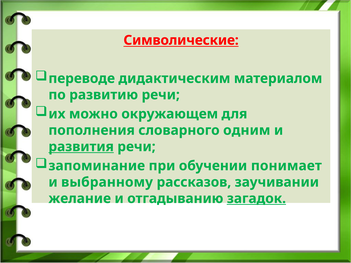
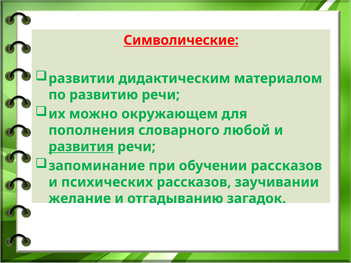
переводе: переводе -> развитии (82, 79)
одним: одним -> любой (247, 130)
обучении понимает: понимает -> рассказов (286, 166)
выбранному: выбранному -> психических (107, 182)
загадок underline: present -> none (256, 199)
